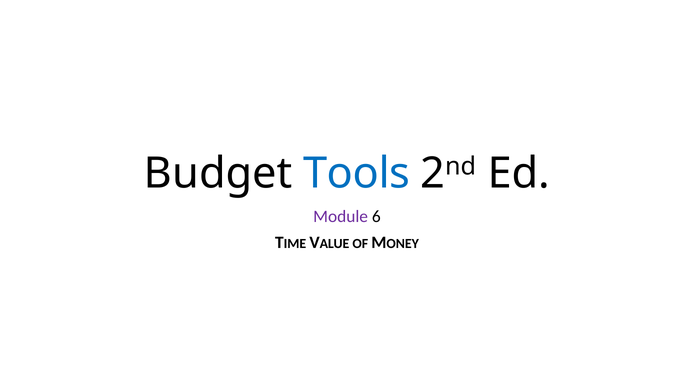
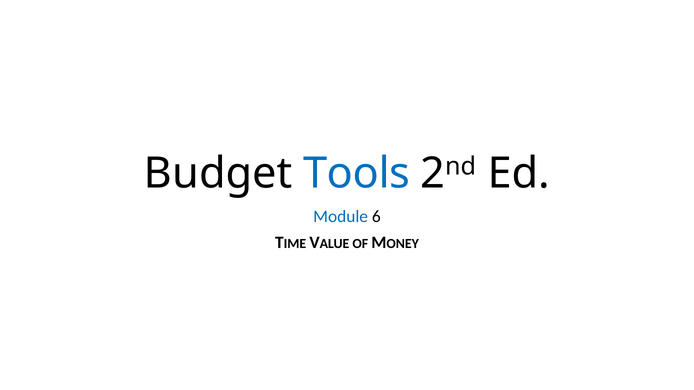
Module colour: purple -> blue (341, 217)
